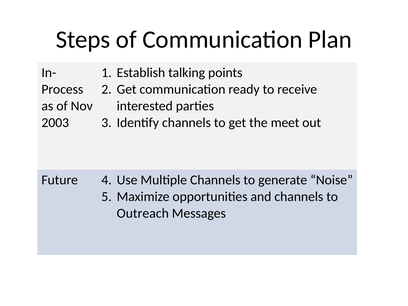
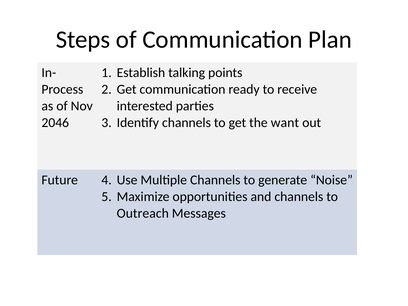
2003: 2003 -> 2046 (55, 123)
meet: meet -> want (285, 123)
